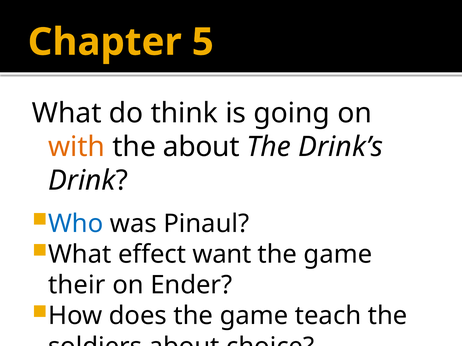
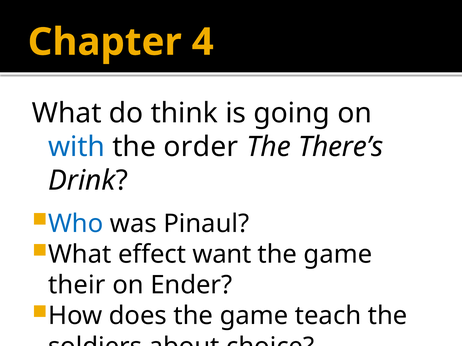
5: 5 -> 4 (203, 42)
with colour: orange -> blue (77, 147)
the about: about -> order (201, 147)
Drink’s: Drink’s -> There’s (341, 147)
